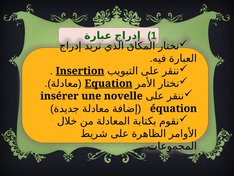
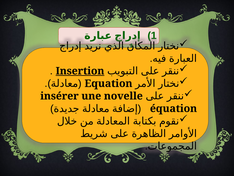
Equation underline: present -> none (108, 83)
